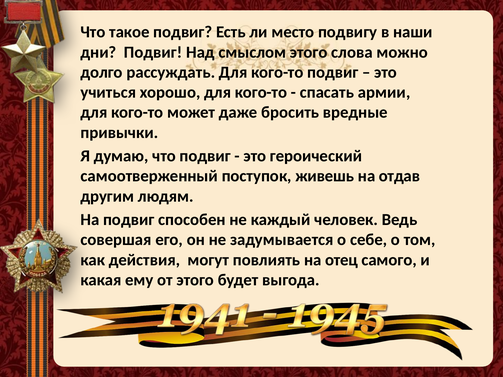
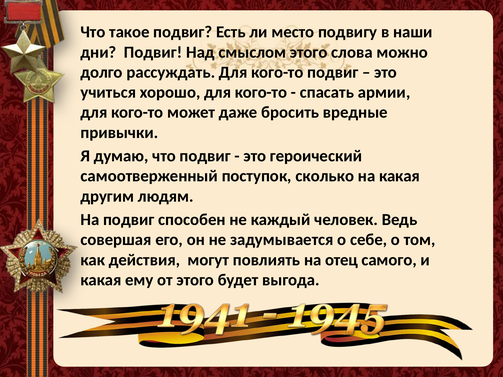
живешь: живешь -> сколько (325, 176)
на отдав: отдав -> какая (399, 176)
